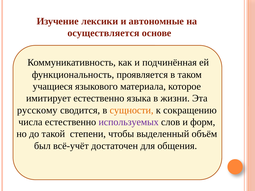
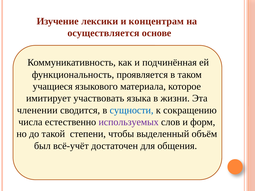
автономные: автономные -> концентрам (156, 21)
имитирует естественно: естественно -> участвовать (99, 98)
русскому: русскому -> членении (37, 110)
сущности colour: orange -> blue (132, 110)
